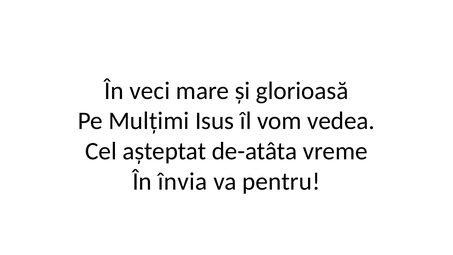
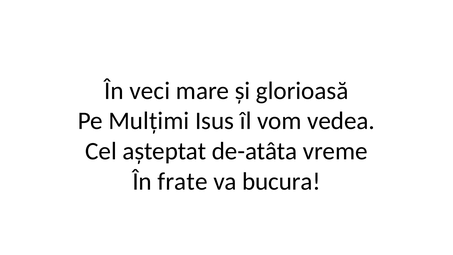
învia: învia -> frate (183, 181)
pentru: pentru -> bucura (281, 181)
